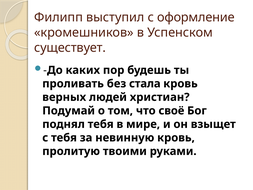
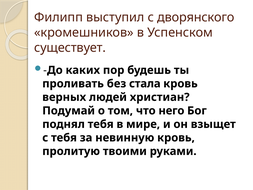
оформление: оформление -> дворянского (196, 17)
своё: своё -> него (171, 111)
